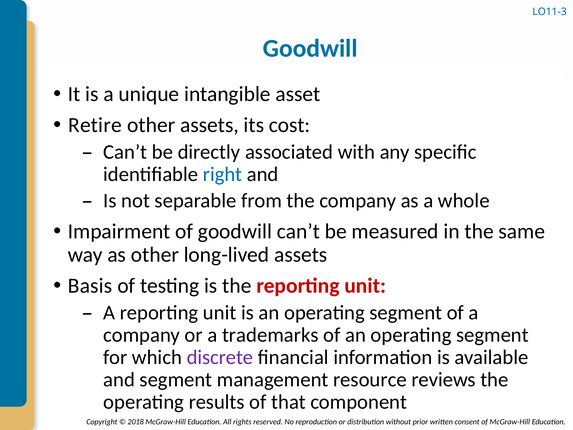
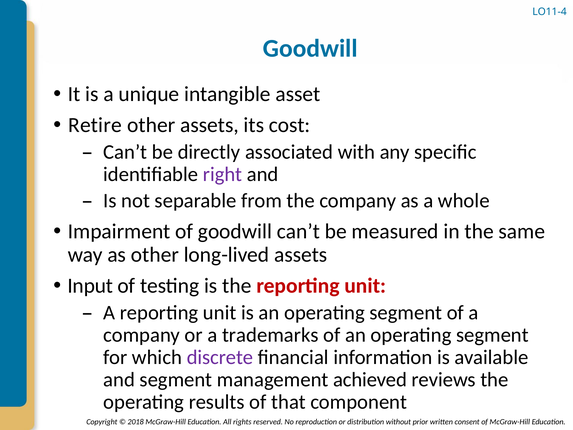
LO11-3: LO11-3 -> LO11-4 (550, 12)
right colour: blue -> purple (222, 174)
Basis: Basis -> Input (90, 286)
resource: resource -> achieved (370, 379)
